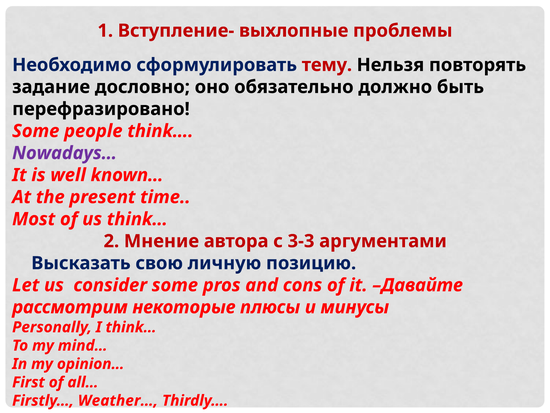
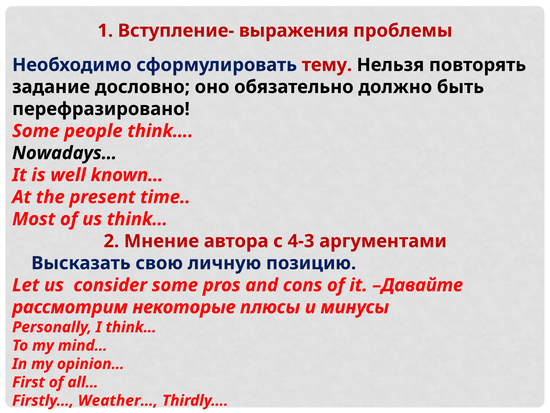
выхлопные: выхлопные -> выражения (294, 31)
Nowadays… colour: purple -> black (65, 153)
3-3: 3-3 -> 4-3 (301, 241)
